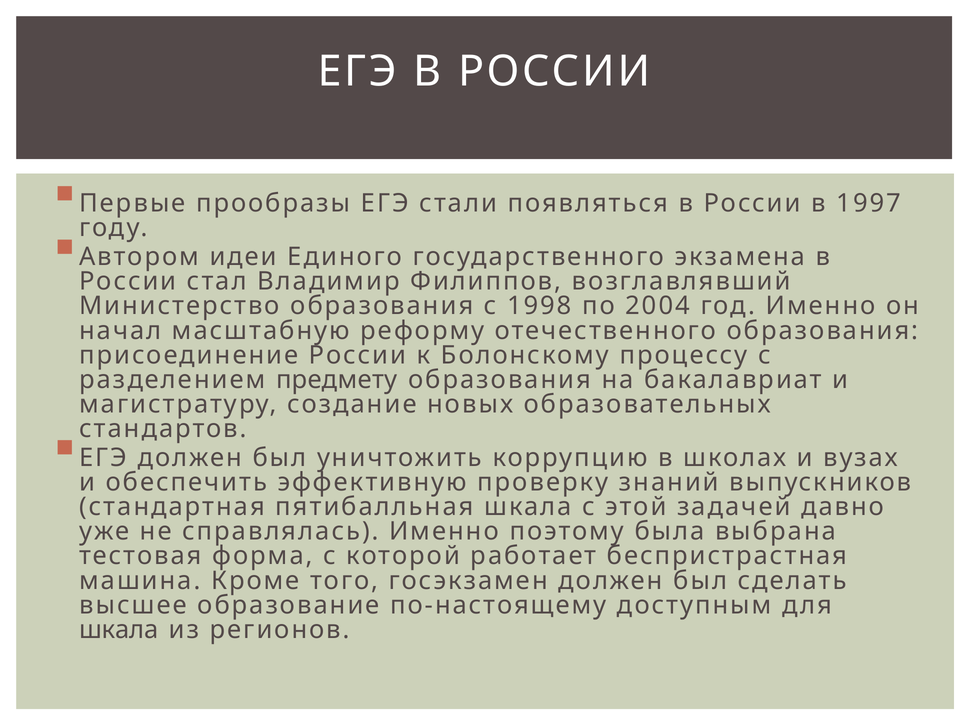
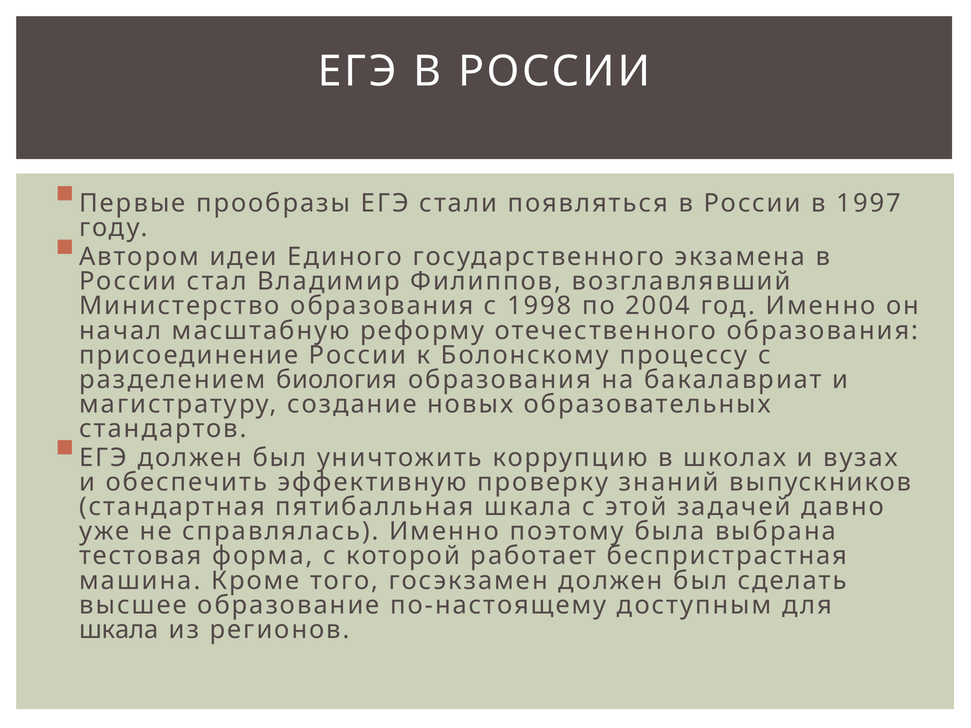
предмету: предмету -> биология (337, 380)
